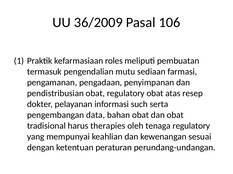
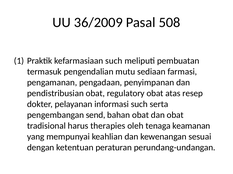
106: 106 -> 508 (169, 23)
kefarmasiaan roles: roles -> such (114, 61)
data: data -> send (96, 115)
tenaga regulatory: regulatory -> keamanan (191, 126)
